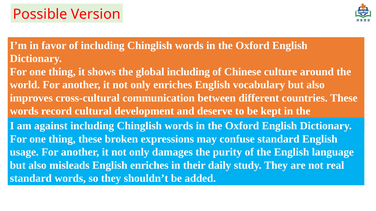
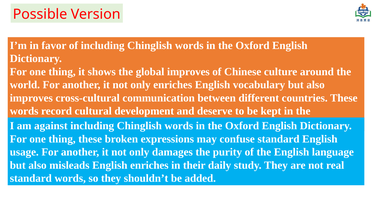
global including: including -> improves (188, 72)
